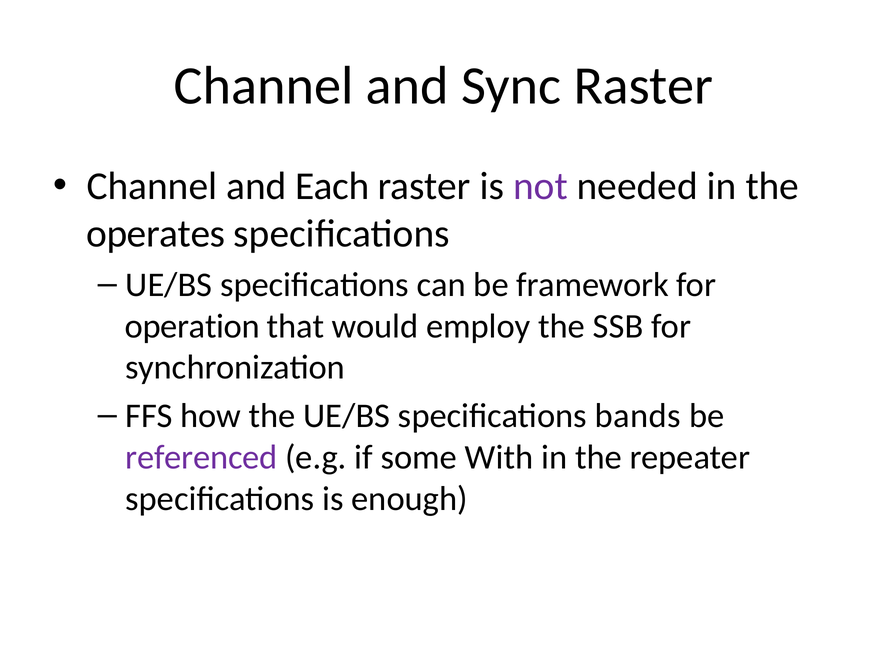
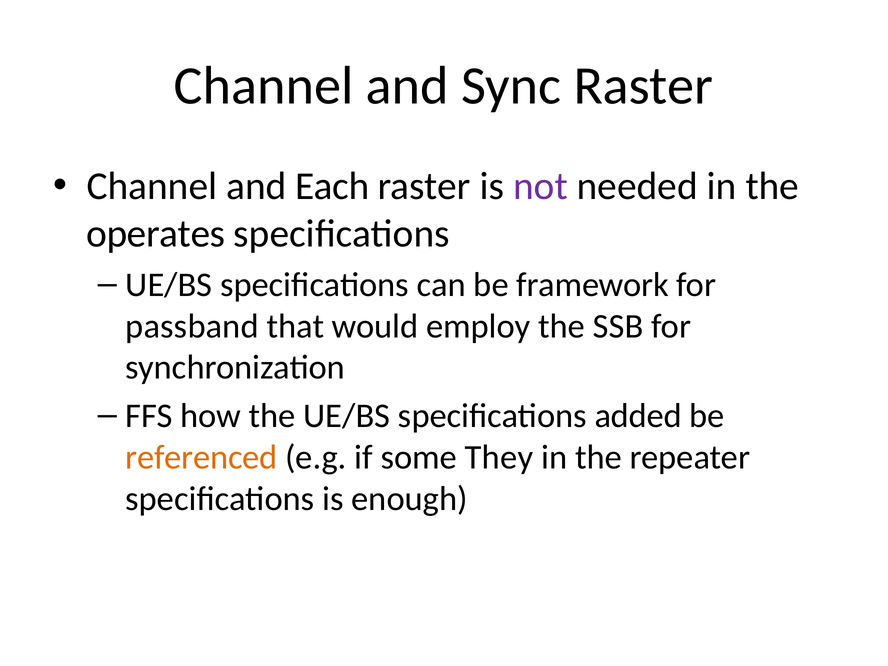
operation: operation -> passband (192, 326)
bands: bands -> added (638, 416)
referenced colour: purple -> orange (201, 457)
With: With -> They (499, 457)
